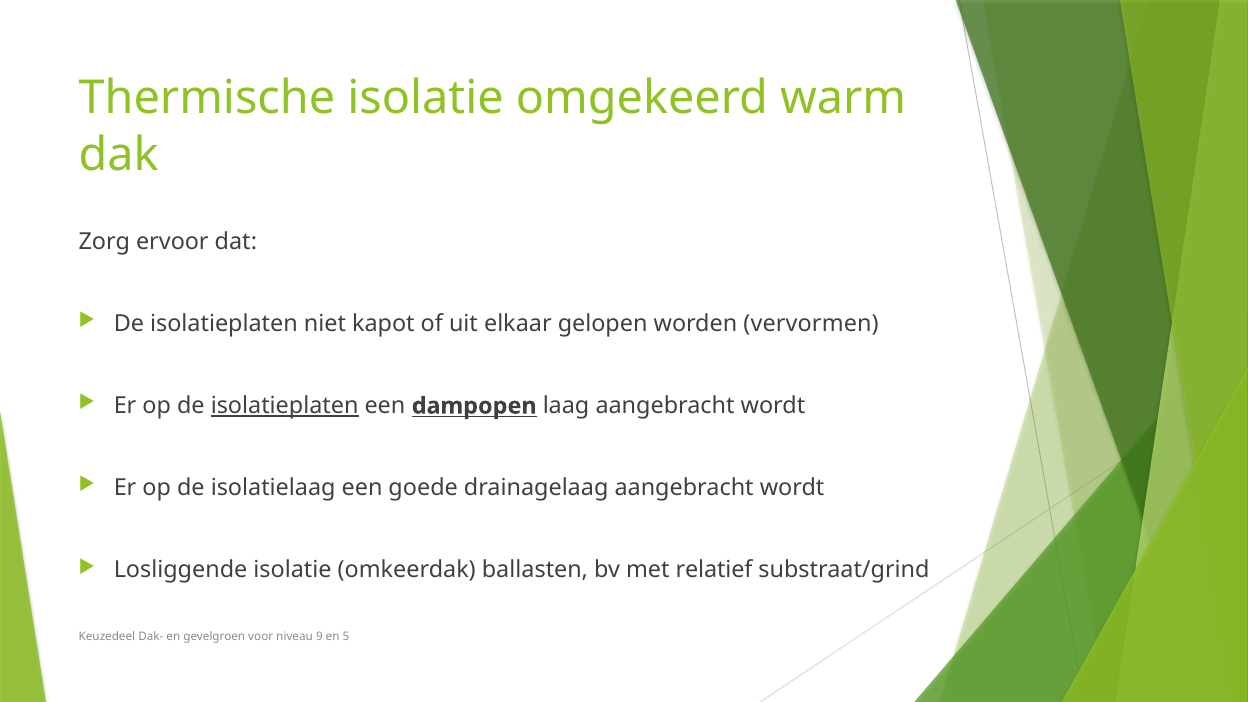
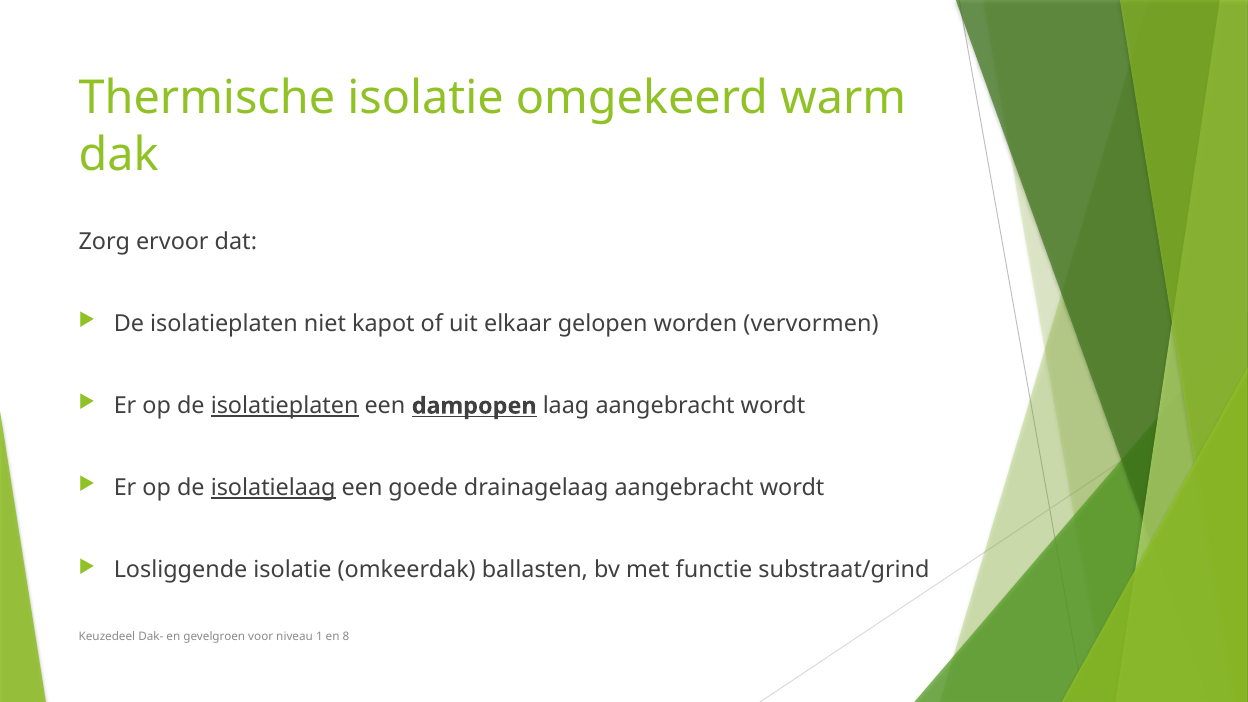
isolatielaag underline: none -> present (273, 488)
relatief: relatief -> functie (714, 570)
9: 9 -> 1 (319, 637)
5: 5 -> 8 (346, 637)
